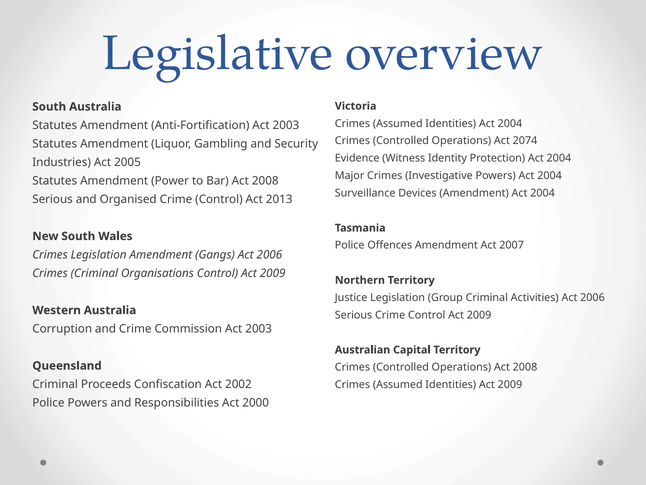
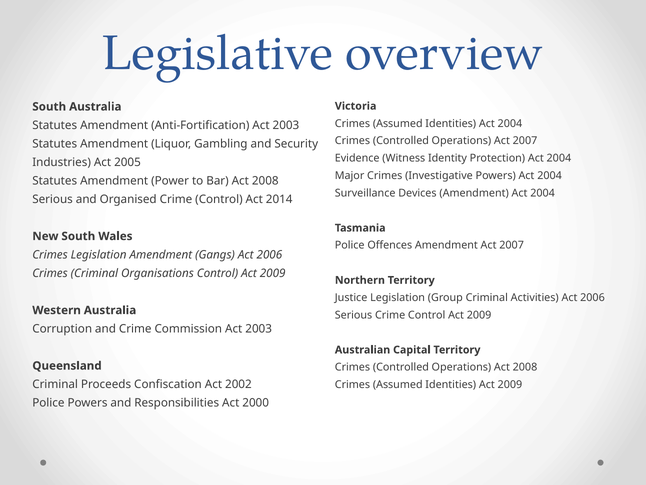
Operations Act 2074: 2074 -> 2007 (525, 141)
2013: 2013 -> 2014 (279, 199)
